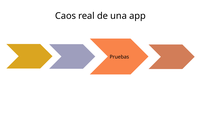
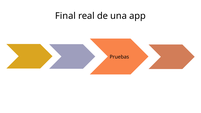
Caos: Caos -> Final (65, 16)
